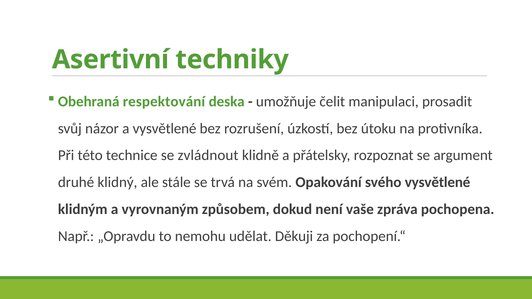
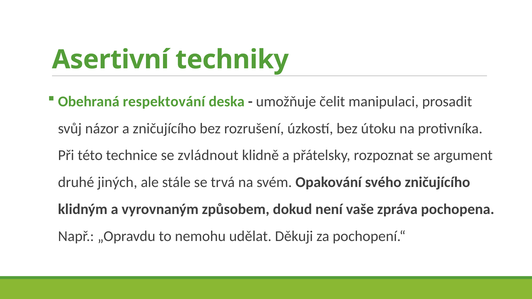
a vysvětlené: vysvětlené -> zničujícího (165, 129)
klidný: klidný -> jiných (117, 182)
svého vysvětlené: vysvětlené -> zničujícího (437, 182)
